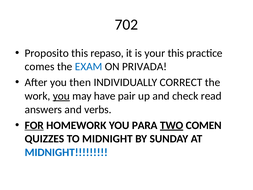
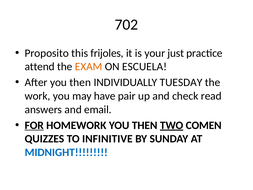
repaso: repaso -> frijoles (107, 53)
your this: this -> just (176, 53)
comes: comes -> attend (40, 67)
EXAM colour: blue -> orange (89, 67)
PRIVADA: PRIVADA -> ESCUELA (145, 67)
CORRECT: CORRECT -> TUESDAY (181, 82)
you underline: present -> none (61, 96)
verbs: verbs -> email (98, 109)
HOMEWORK YOU PARA: PARA -> THEN (145, 125)
TO MIDNIGHT: MIDNIGHT -> INFINITIVE (107, 139)
